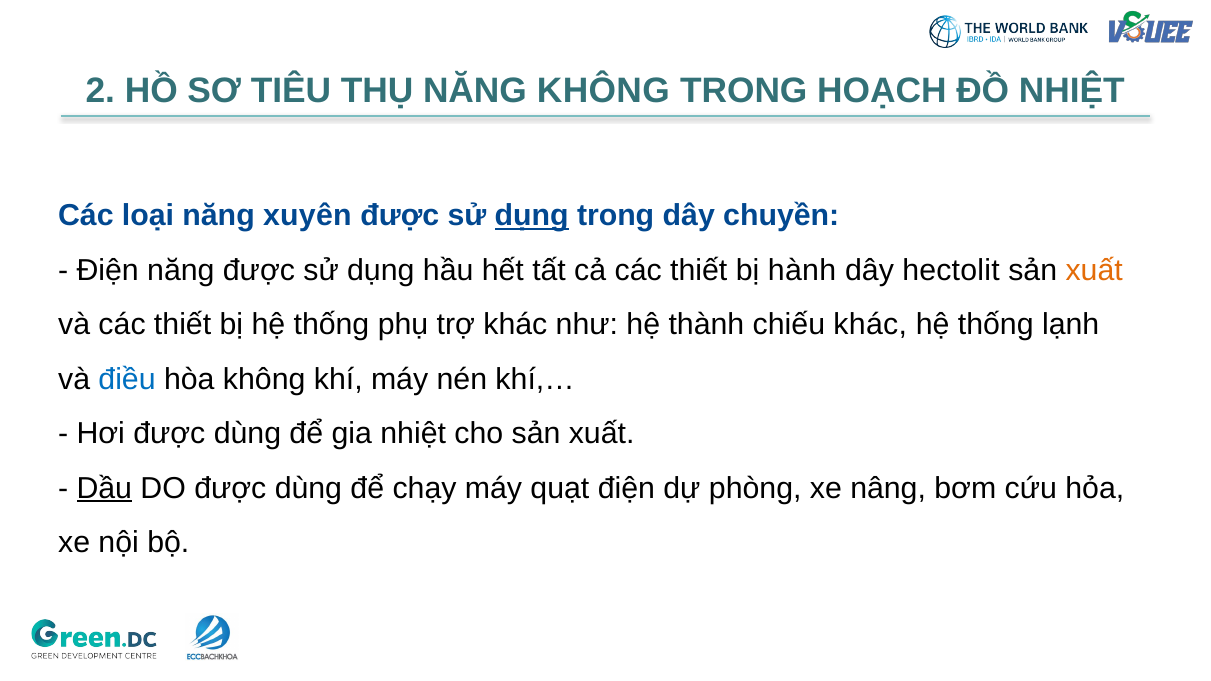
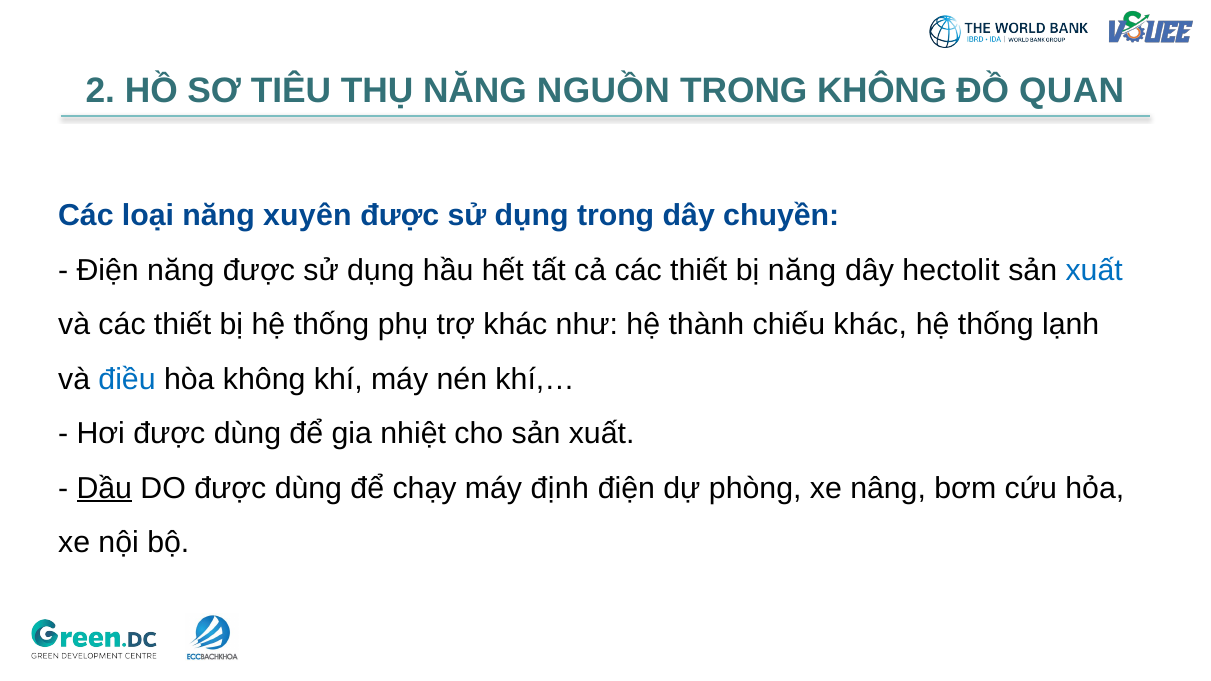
NĂNG KHÔNG: KHÔNG -> NGUỒN (603, 91)
TRONG HOẠCH: HOẠCH -> KHÔNG (882, 91)
ĐỒ NHIỆT: NHIỆT -> QUAN (1072, 91)
dụng underline: present -> none (532, 216)
bị hành: hành -> năng (802, 270)
xuất colour: orange -> blue (1094, 270)
quạt: quạt -> định (560, 488)
